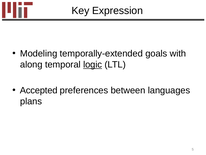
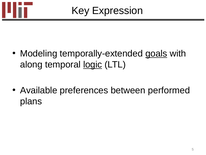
goals underline: none -> present (156, 53)
Accepted: Accepted -> Available (39, 90)
languages: languages -> performed (169, 90)
